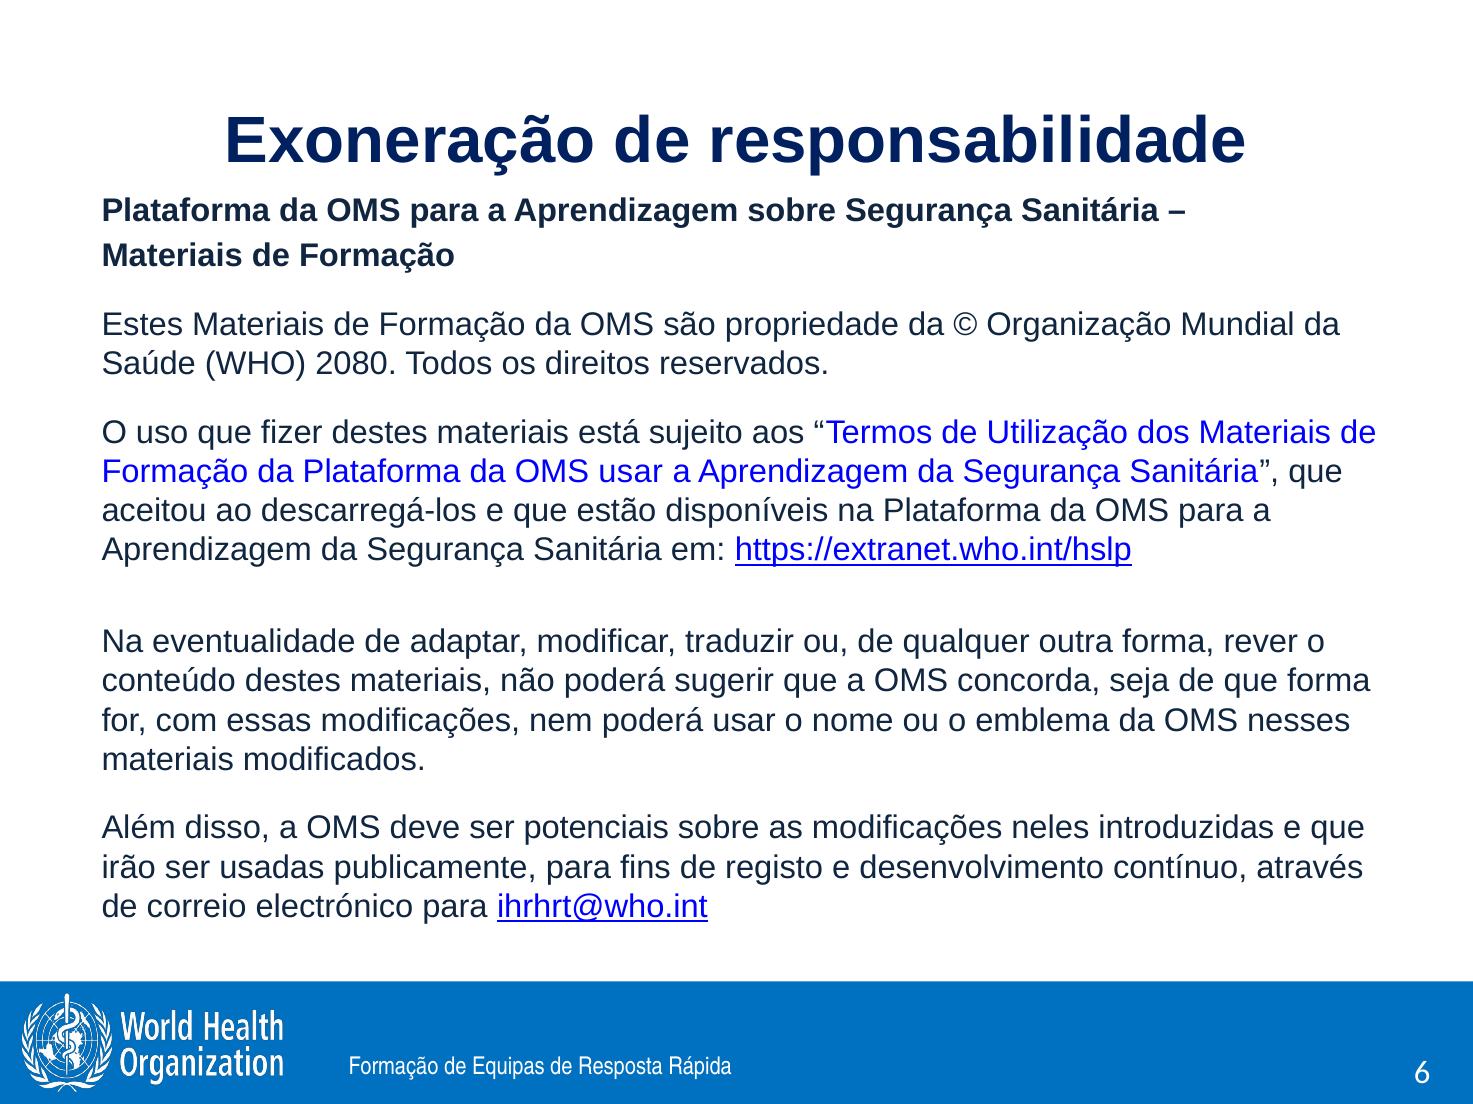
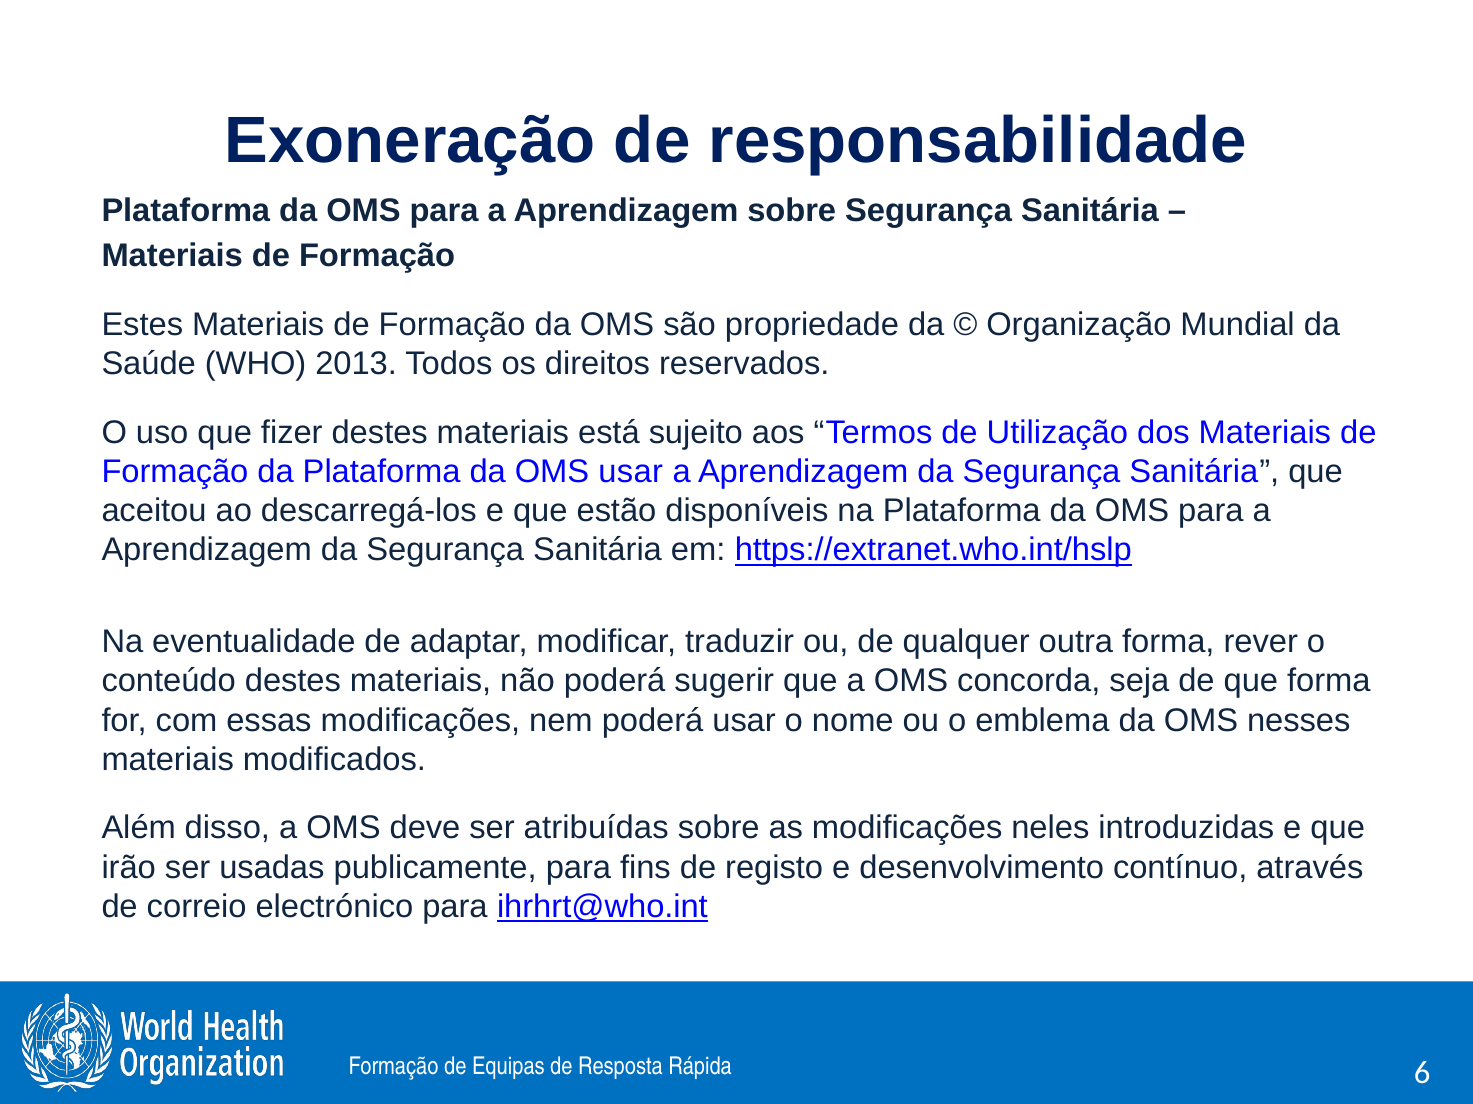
2080: 2080 -> 2013 (356, 364)
potenciais: potenciais -> atribuídas (596, 829)
